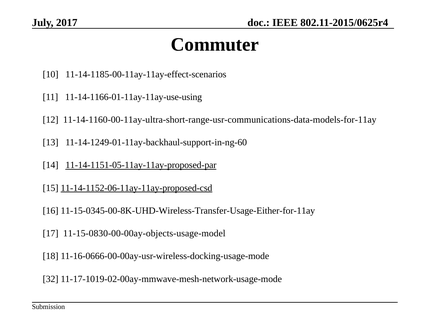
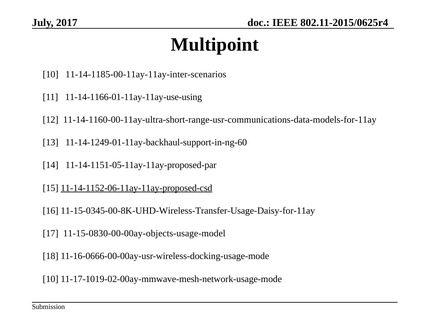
Commuter: Commuter -> Multipoint (215, 45)
11-14-1185-00-11ay-11ay-effect-scenarios: 11-14-1185-00-11ay-11ay-effect-scenarios -> 11-14-1185-00-11ay-11ay-inter-scenarios (146, 74)
11-14-1151-05-11ay-11ay-proposed-par underline: present -> none (141, 165)
11-15-0345-00-8K-UHD-Wireless-Transfer-Usage-Either-for-11ay: 11-15-0345-00-8K-UHD-Wireless-Transfer-Usage-Either-for-11ay -> 11-15-0345-00-8K-UHD-Wireless-Transfer-Usage-Daisy-for-11ay (188, 210)
32: 32 -> 10 (51, 278)
